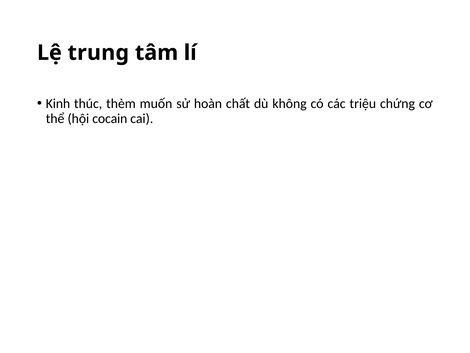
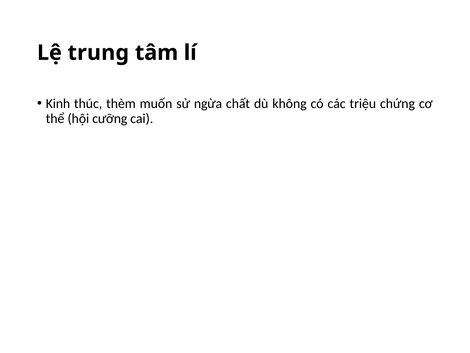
hoàn: hoàn -> ngừa (208, 104)
cocain: cocain -> cưỡng (110, 118)
